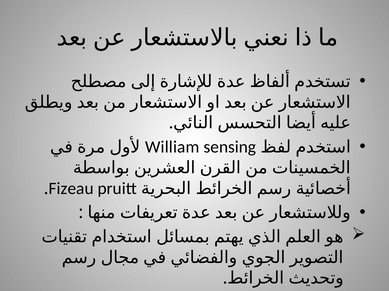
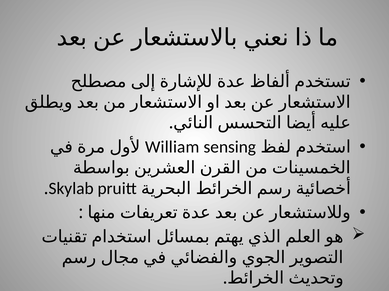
Fizeau: Fizeau -> Skylab (71, 189)
